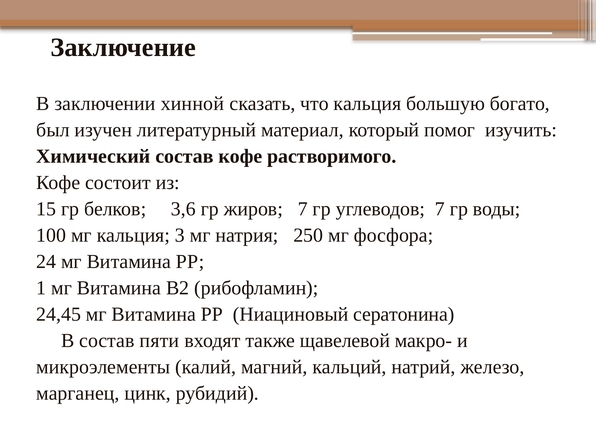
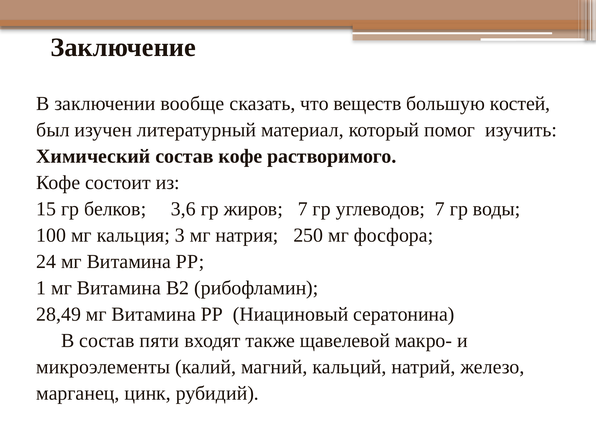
хинной: хинной -> вообще (192, 104)
что кальция: кальция -> веществ (367, 104)
богато: богато -> костей (520, 104)
24,45: 24,45 -> 28,49 (59, 314)
